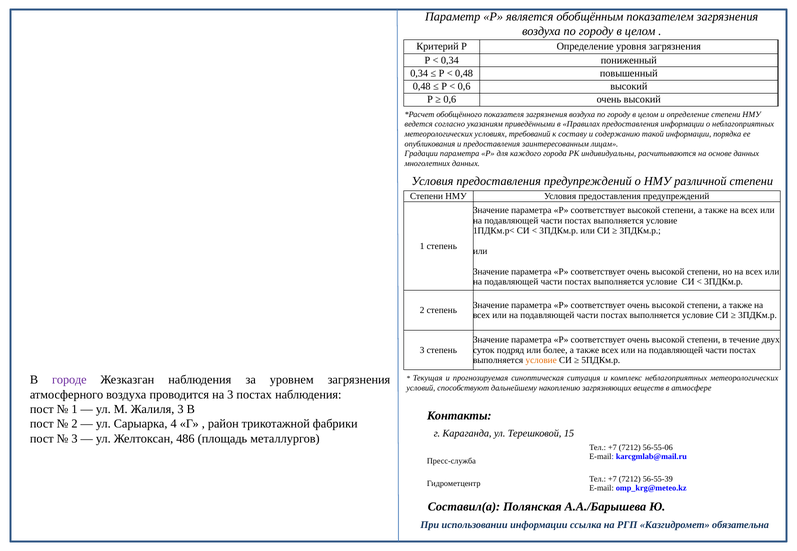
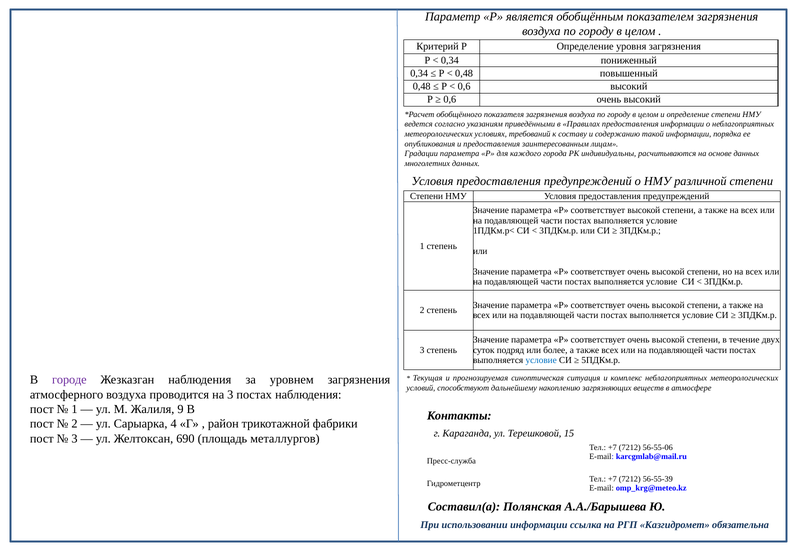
условие colour: orange -> blue (541, 361)
Жалиля 3: 3 -> 9 (181, 410)
486: 486 -> 690 (185, 439)
